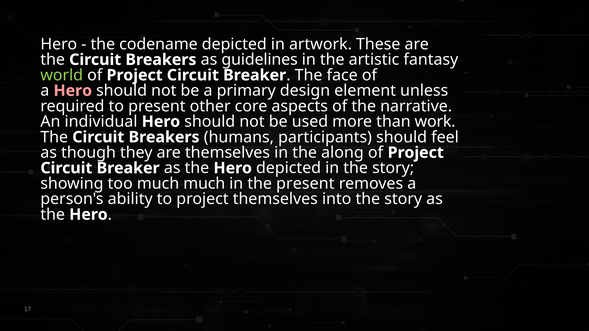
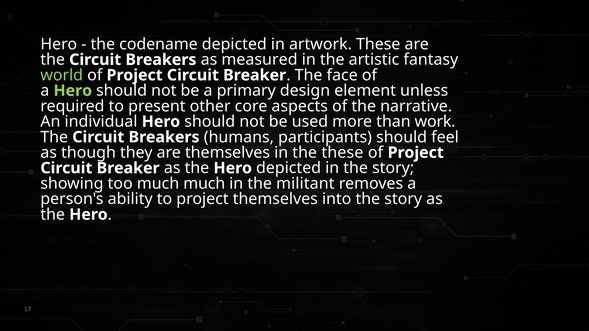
guidelines: guidelines -> measured (260, 60)
Hero colour: pink -> light green (73, 91)
the along: along -> these (342, 153)
the present: present -> militant (305, 184)
